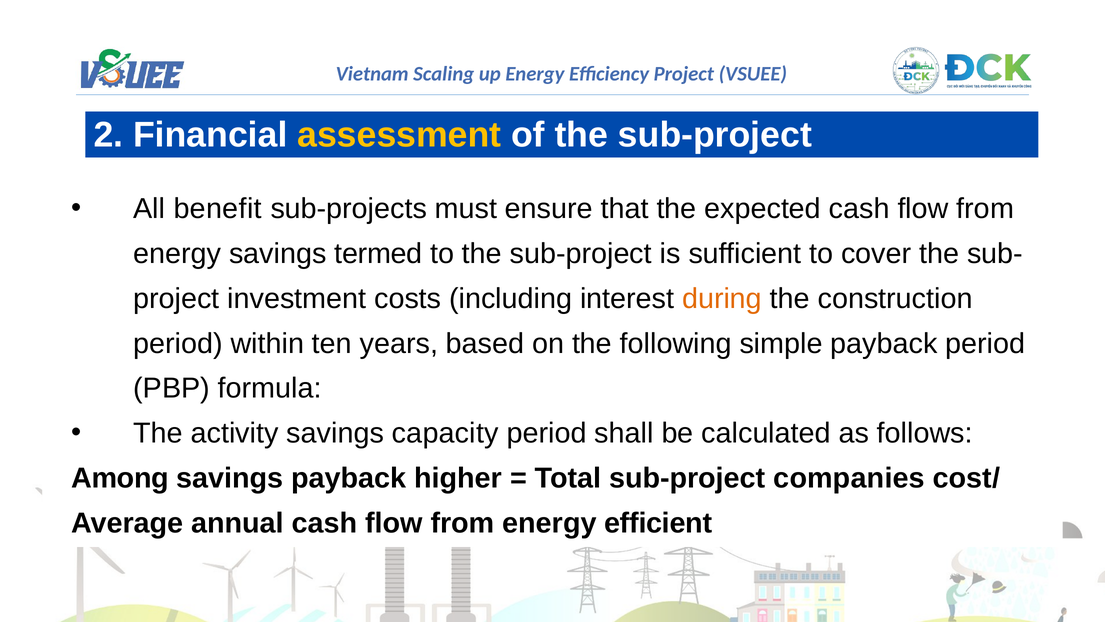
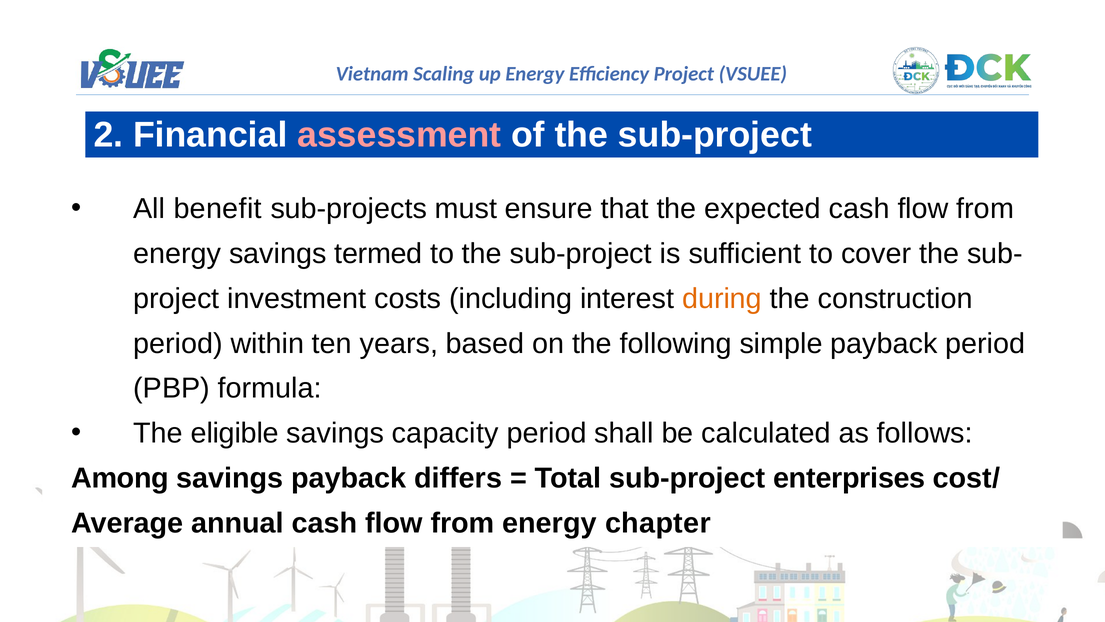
assessment colour: yellow -> pink (399, 135)
activity: activity -> eligible (235, 433)
higher: higher -> differs (458, 478)
companies: companies -> enterprises (849, 478)
efficient: efficient -> chapter (658, 523)
